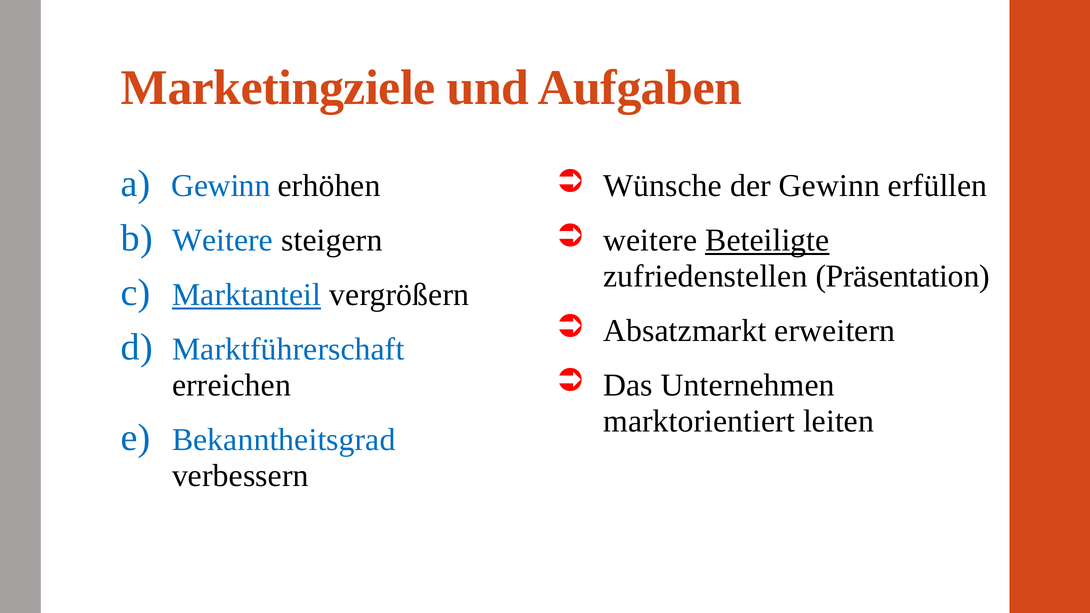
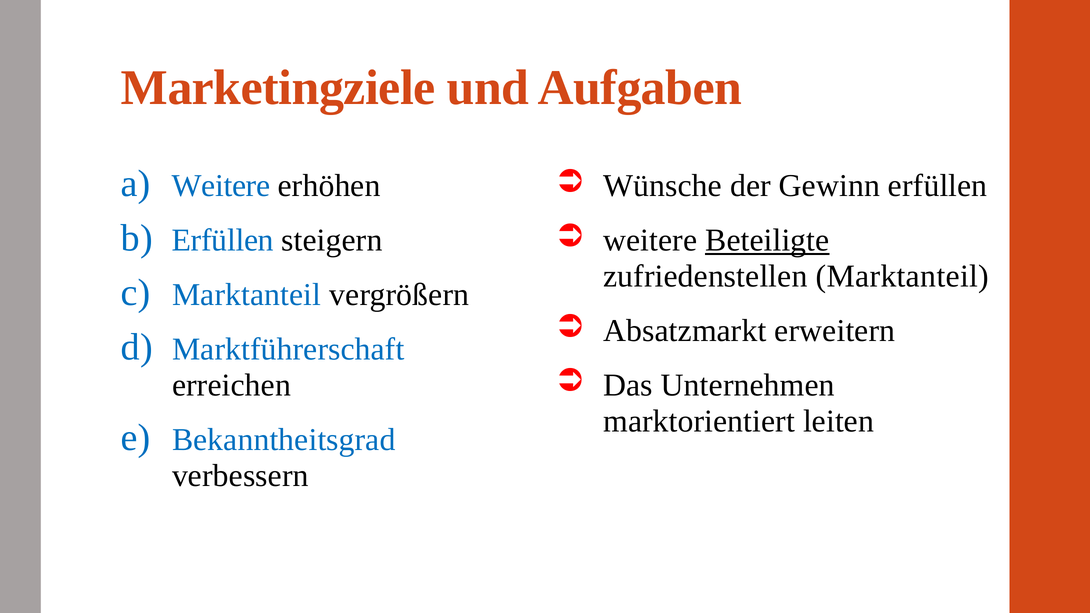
Gewinn: Gewinn -> Weitere (221, 186)
Weitere: Weitere -> Erfüllen (223, 240)
zufriedenstellen Präsentation: Präsentation -> Marktanteil (902, 277)
Marktanteil underline: present -> none (247, 295)
